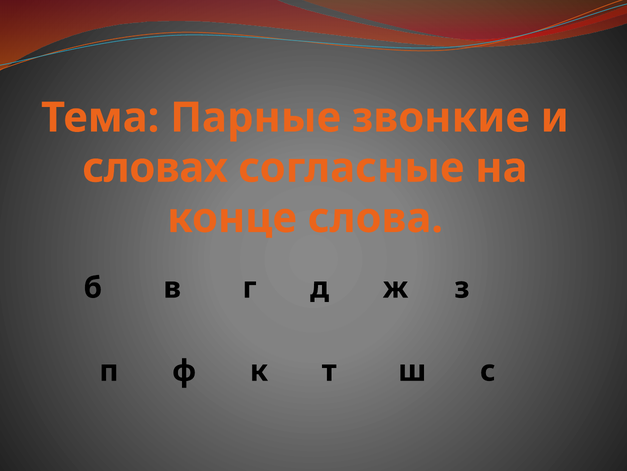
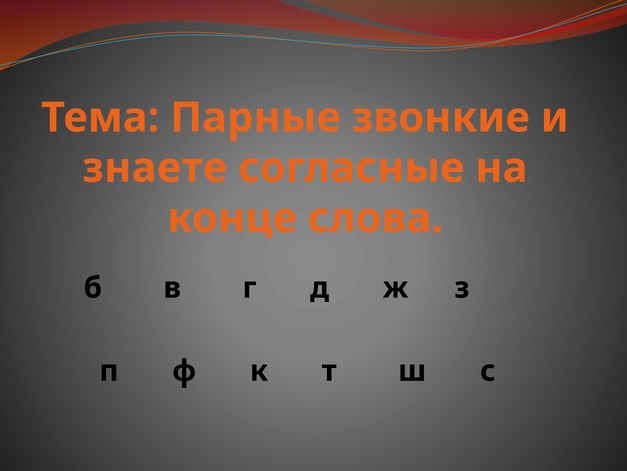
словах: словах -> знаете (155, 168)
